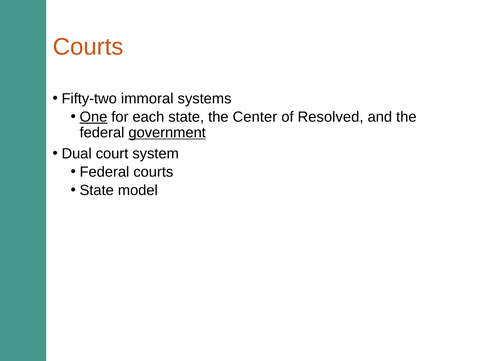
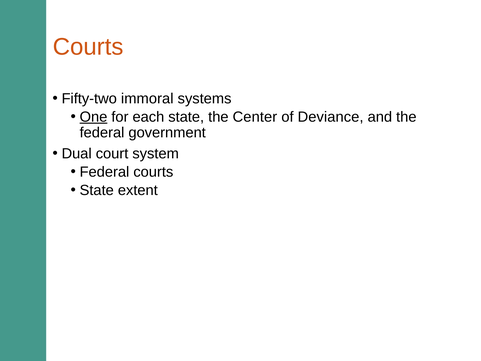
Resolved: Resolved -> Deviance (331, 117)
government underline: present -> none (167, 133)
model: model -> extent (138, 190)
